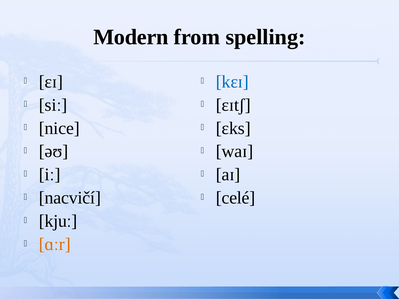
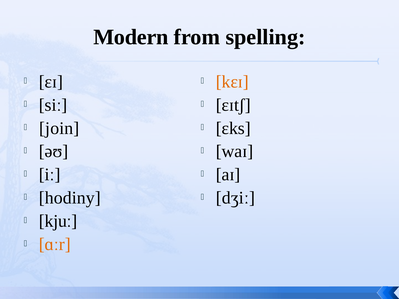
kɛɪ colour: blue -> orange (232, 82)
nice: nice -> join (59, 128)
nacvičí: nacvičí -> hodiny (70, 198)
celé: celé -> dʒiː (235, 198)
